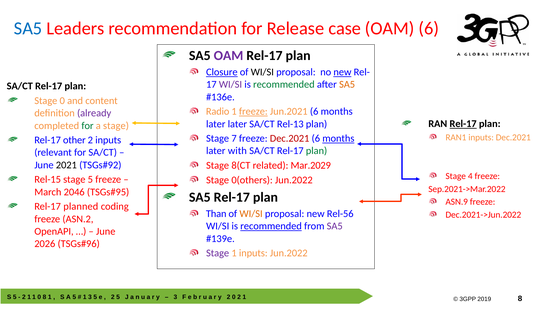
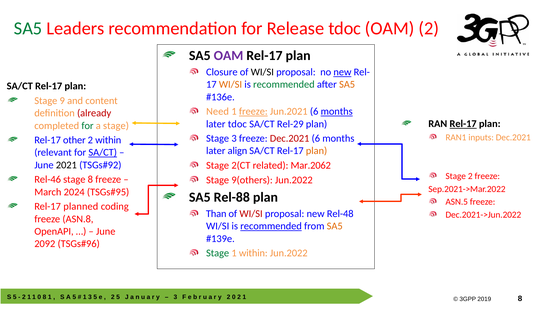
SA5 colour: blue -> green (28, 29)
Release case: case -> tdoc (345, 29)
OAM 6: 6 -> 2 (429, 29)
Closure underline: present -> none (222, 72)
WI/SI colour: purple -> orange (230, 84)
Stage 0: 0 -> 9 (62, 101)
Radio: Radio -> Need (218, 111)
months underline: none -> present (337, 111)
already colour: purple -> red (94, 113)
later later: later -> tdoc (237, 124)
Rel-13: Rel-13 -> Rel-29 (290, 124)
Stage 7: 7 -> 3 (234, 138)
months underline: present -> none (338, 138)
2 inputs: inputs -> within (108, 140)
with: with -> align (237, 151)
plan colour: green -> orange (317, 151)
SA/CT underline: none -> present (103, 152)
8(CT: 8(CT -> 2(CT (241, 165)
Mar.2029: Mar.2029 -> Mar.2062 (311, 165)
Stage 4: 4 -> 2 (470, 176)
Rel-15: Rel-15 -> Rel-46 (48, 179)
stage 5: 5 -> 8 (90, 179)
0(others: 0(others -> 9(others (252, 180)
2046: 2046 -> 2024 (74, 192)
SA5 Rel-17: Rel-17 -> Rel-88 (232, 197)
ASN.9: ASN.9 -> ASN.5 (457, 202)
WI/SI colour: orange -> red (251, 213)
Rel-56: Rel-56 -> Rel-48 (340, 213)
ASN.2: ASN.2 -> ASN.8 (78, 219)
SA5 colour: purple -> orange (335, 226)
2026: 2026 -> 2092 (45, 243)
Stage colour: purple -> green (218, 253)
1 inputs: inputs -> within (253, 253)
